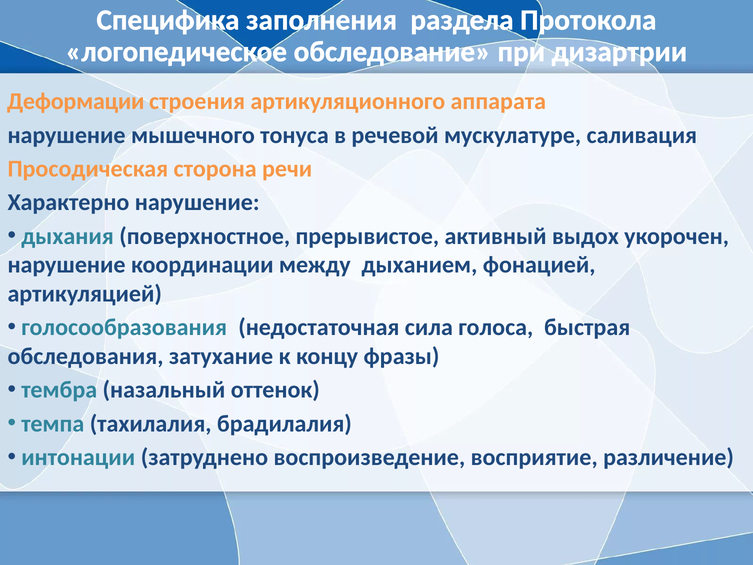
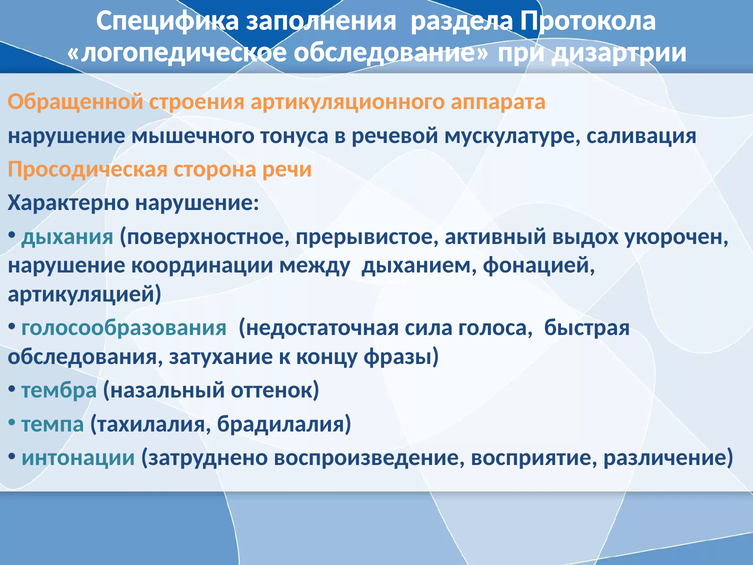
Деформации: Деформации -> Обращенной (76, 101)
